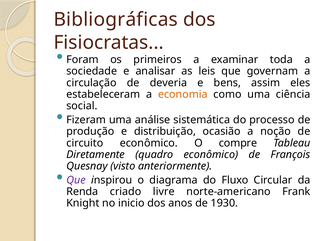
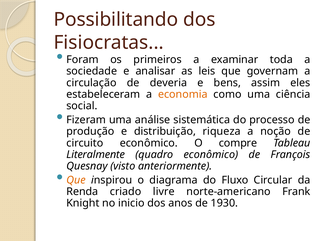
Bibliográficas: Bibliográficas -> Possibilitando (116, 20)
ocasião: ocasião -> riqueza (222, 131)
Diretamente: Diretamente -> Literalmente (96, 154)
Que colour: purple -> orange (76, 180)
